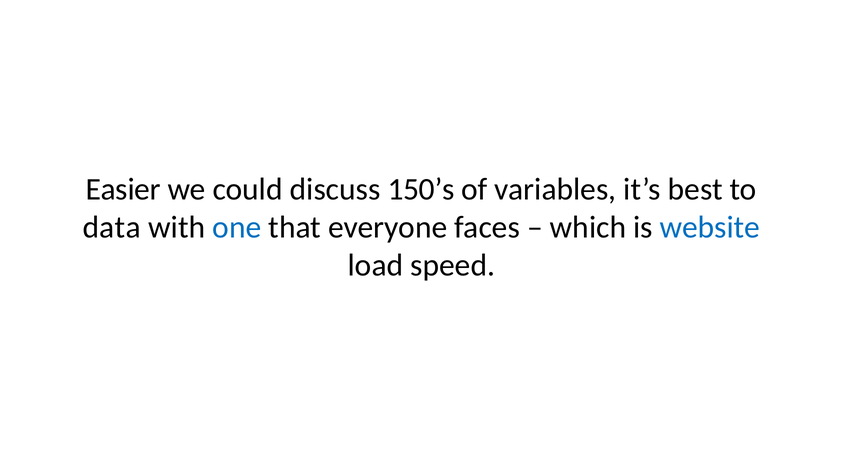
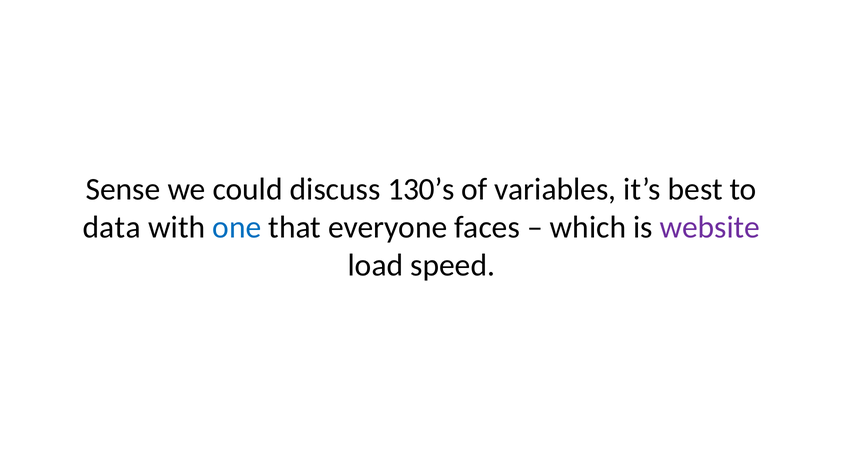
Easier: Easier -> Sense (123, 189)
150’s: 150’s -> 130’s (421, 189)
website colour: blue -> purple (710, 227)
